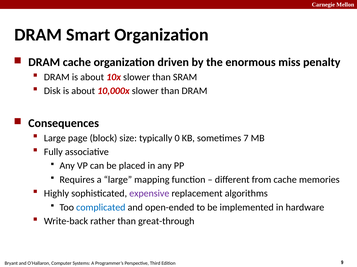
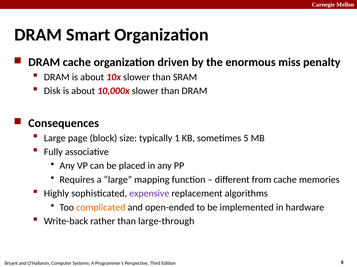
0: 0 -> 1 (177, 138)
7: 7 -> 5 (246, 138)
complicated colour: blue -> orange (101, 208)
great-through: great-through -> large-through (166, 222)
